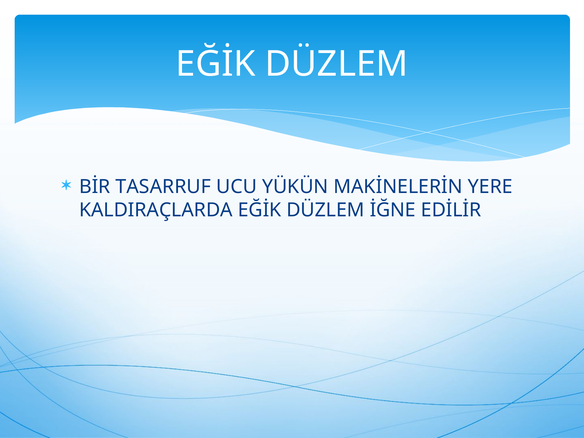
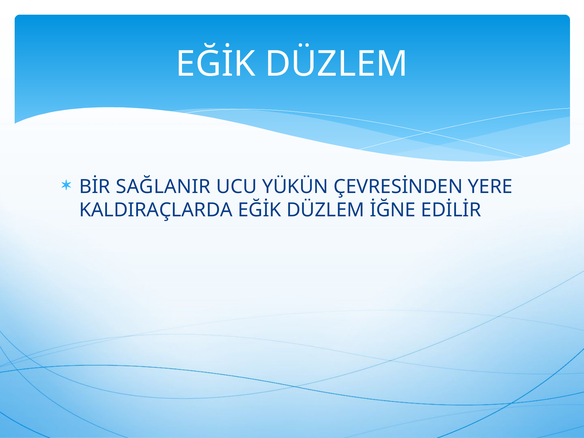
TASARRUF: TASARRUF -> SAĞLANIR (163, 187)
MAKİNELERİN: MAKİNELERİN -> ÇEVRESİNDEN (398, 187)
